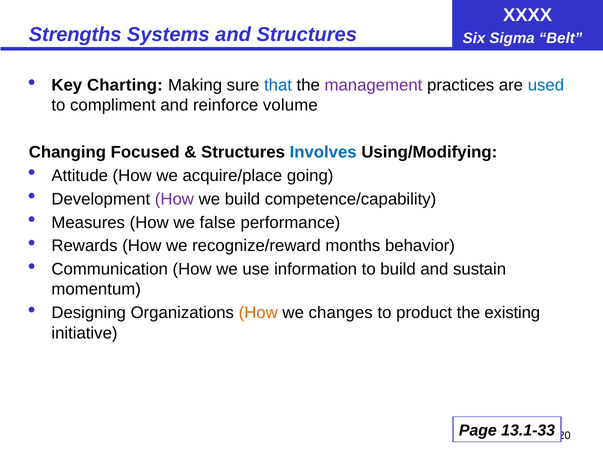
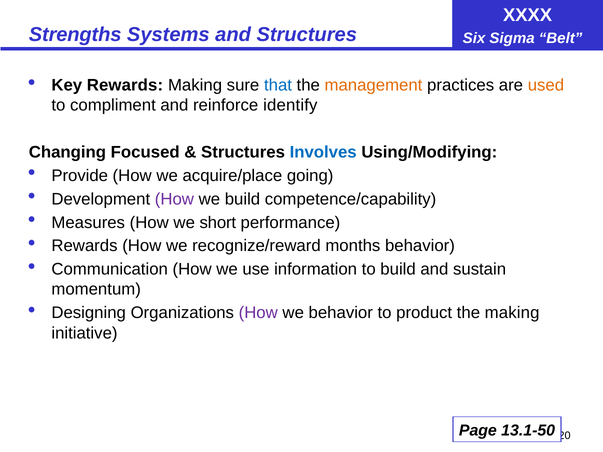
Key Charting: Charting -> Rewards (125, 85)
management colour: purple -> orange (373, 85)
used colour: blue -> orange (546, 85)
volume: volume -> identify (290, 105)
Attitude: Attitude -> Provide (80, 176)
false: false -> short (218, 223)
How colour: orange -> purple (258, 313)
we changes: changes -> behavior (341, 313)
the existing: existing -> making (512, 313)
13.1-33: 13.1-33 -> 13.1-50 (528, 431)
